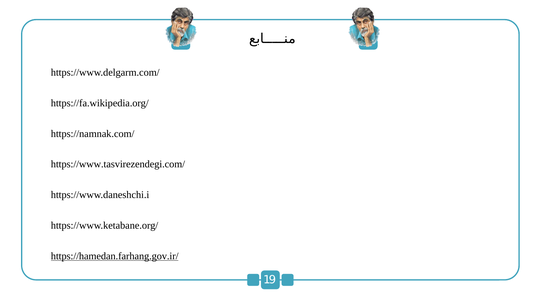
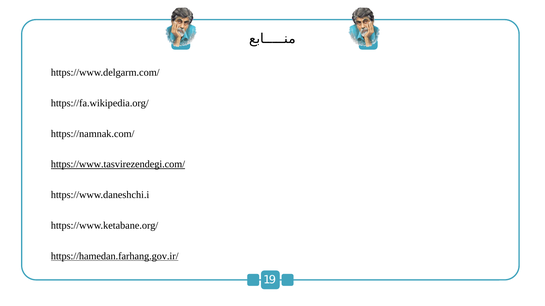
https://www.tasvirezendegi.com/ underline: none -> present (118, 165)
